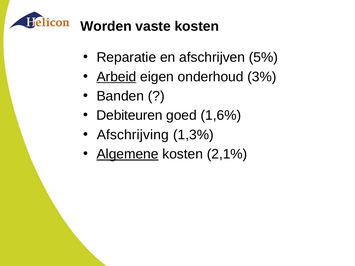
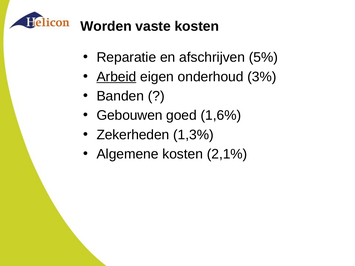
Debiteuren: Debiteuren -> Gebouwen (130, 116)
Afschrijving: Afschrijving -> Zekerheden (133, 135)
Algemene underline: present -> none (128, 154)
